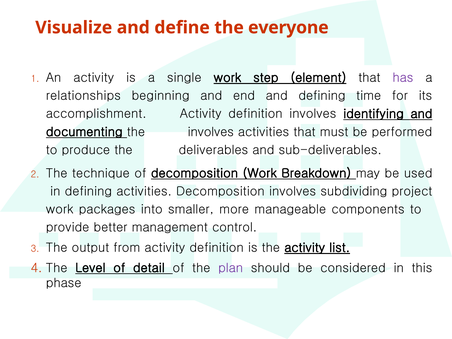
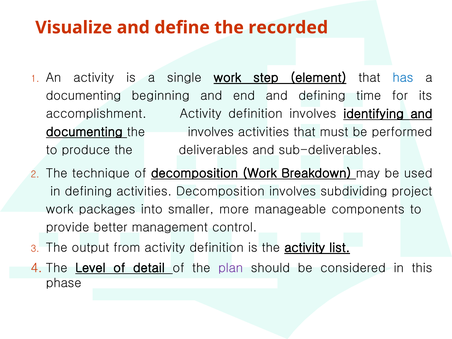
everyone: everyone -> recorded (288, 28)
has colour: purple -> blue (403, 78)
relationships: relationships -> documenting (83, 96)
